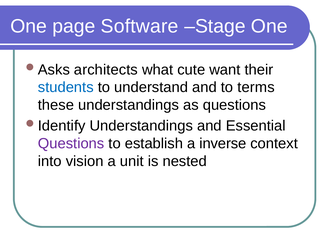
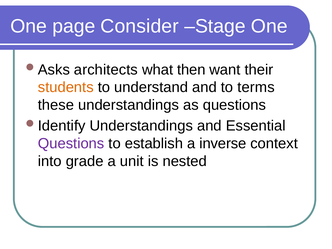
Software: Software -> Consider (140, 26)
cute: cute -> then (191, 70)
students colour: blue -> orange (66, 87)
vision: vision -> grade (85, 161)
